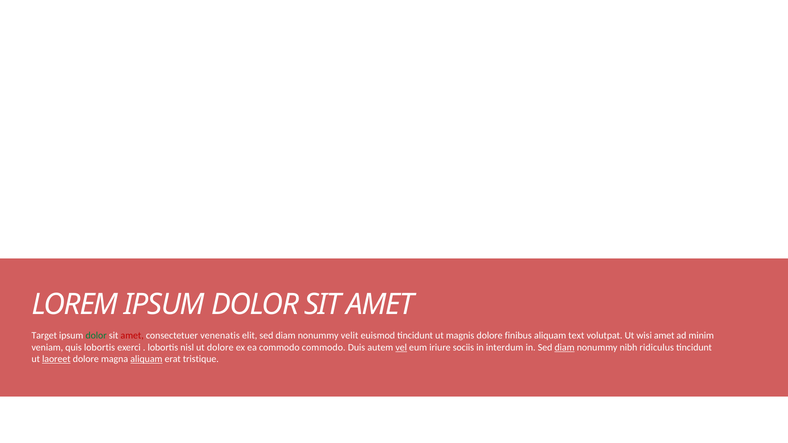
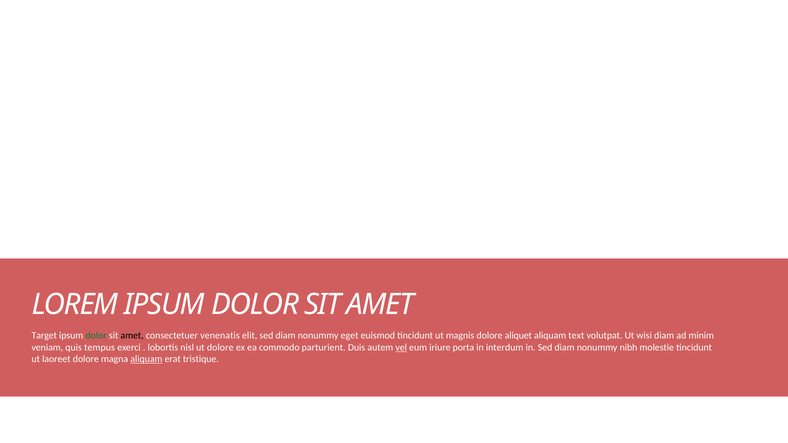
amet colour: red -> black (132, 336)
velit: velit -> eget (350, 336)
finibus: finibus -> aliquet (518, 336)
wisi amet: amet -> diam (664, 336)
quis lobortis: lobortis -> tempus (100, 348)
commodo commodo: commodo -> parturient (324, 348)
sociis: sociis -> porta (463, 348)
diam underline: present -> none (565, 348)
ridiculus: ridiculus -> molestie (657, 348)
laoreet underline: present -> none (56, 359)
